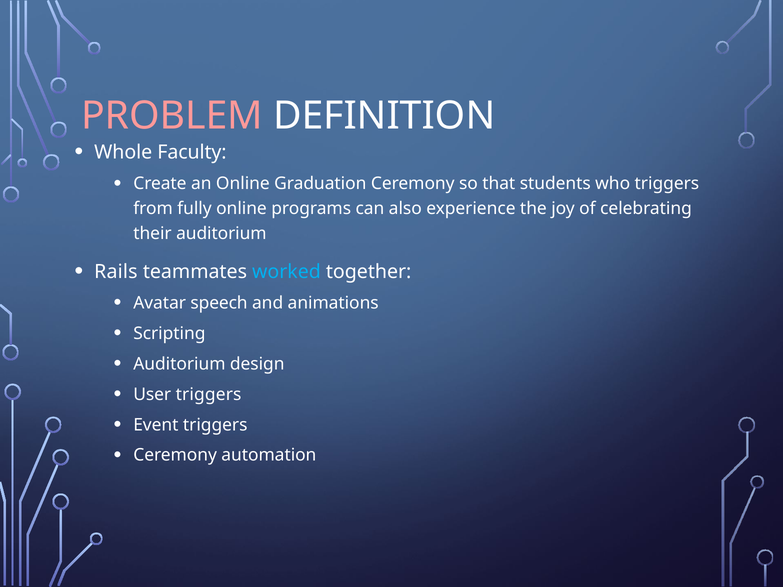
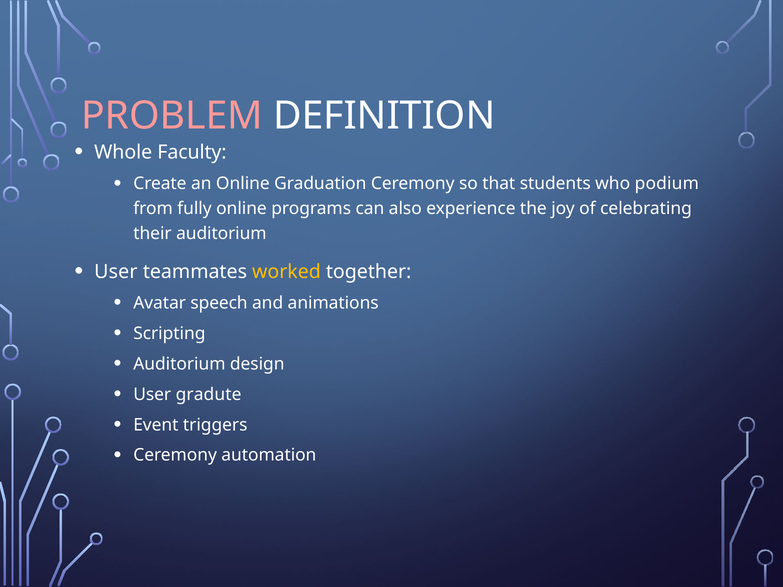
who triggers: triggers -> podium (667, 184)
Rails: Rails -> User (116, 272)
worked colour: light blue -> yellow (286, 272)
User triggers: triggers -> gradute (209, 395)
